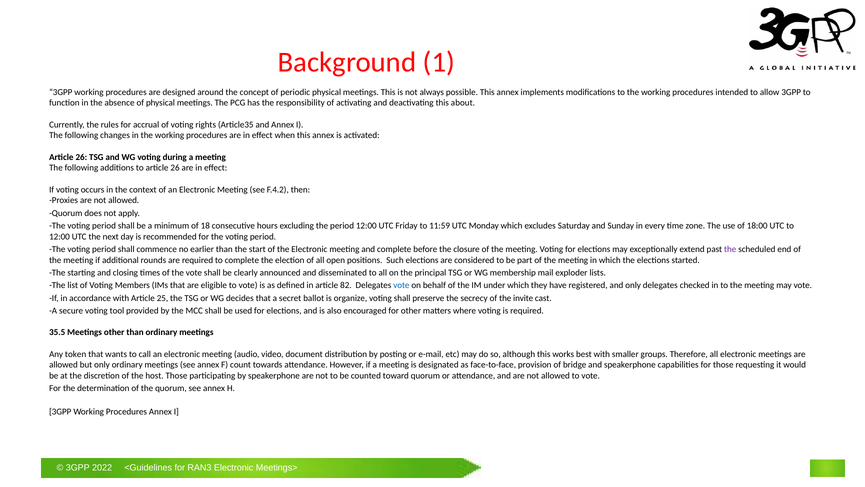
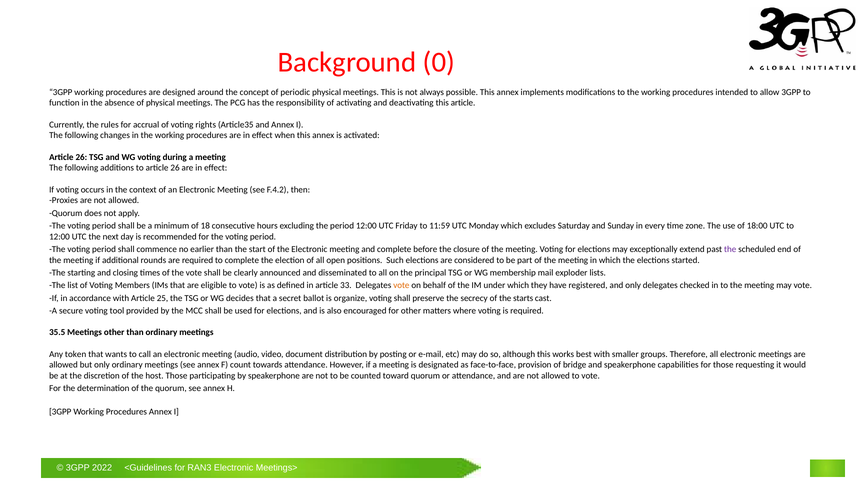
1: 1 -> 0 (439, 62)
this about: about -> article (463, 103)
82: 82 -> 33 (346, 285)
vote colour: blue -> orange (401, 285)
invite: invite -> starts (523, 298)
